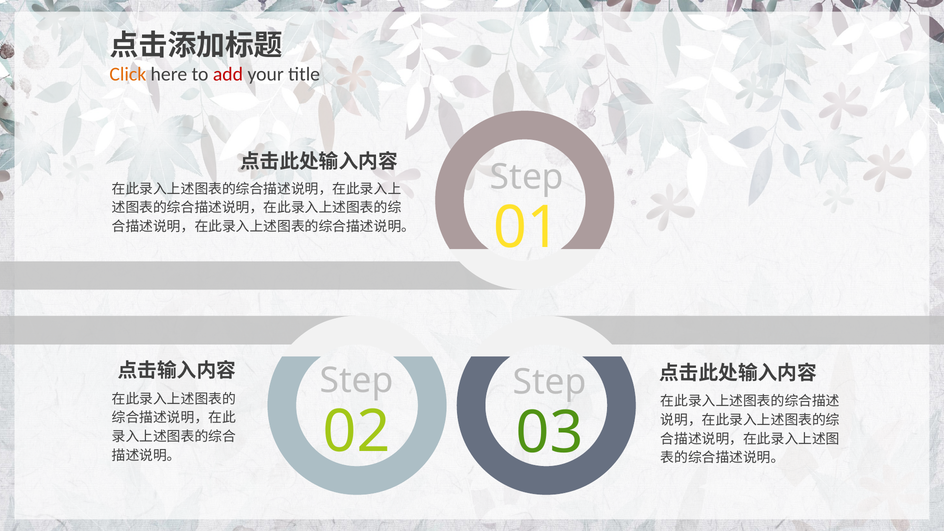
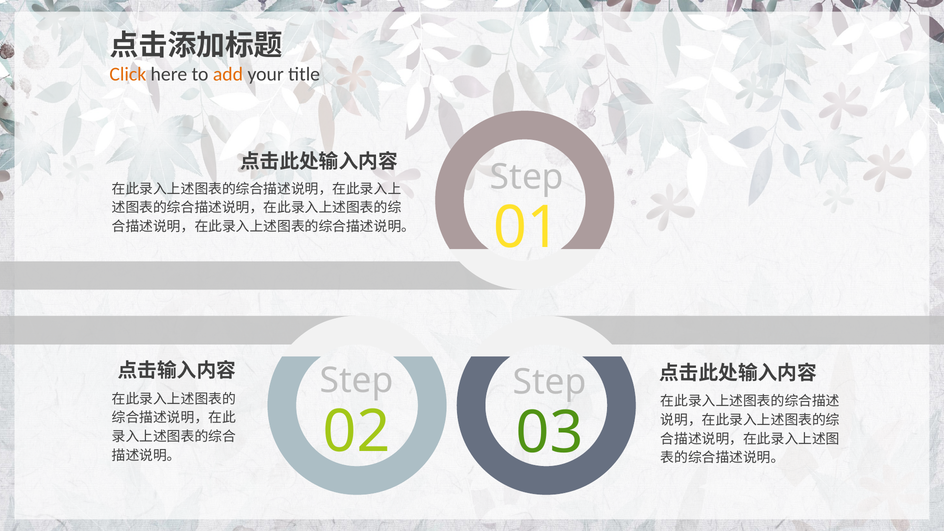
add colour: red -> orange (228, 74)
